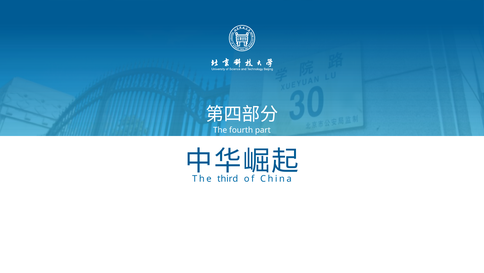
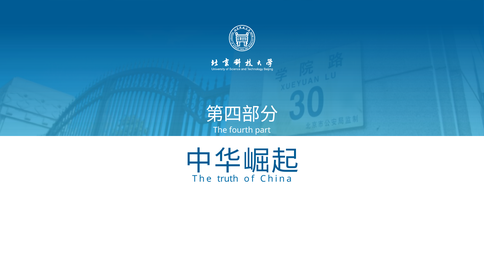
third: third -> truth (228, 178)
